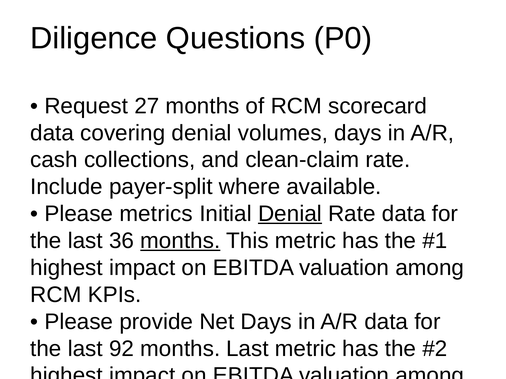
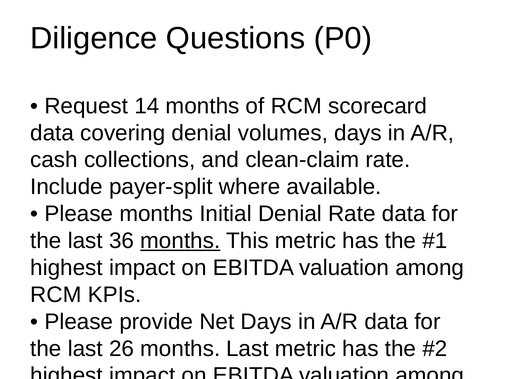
27: 27 -> 14 (147, 106)
Please metrics: metrics -> months (156, 214)
Denial underline: present -> none (290, 214)
92: 92 -> 26 (122, 349)
